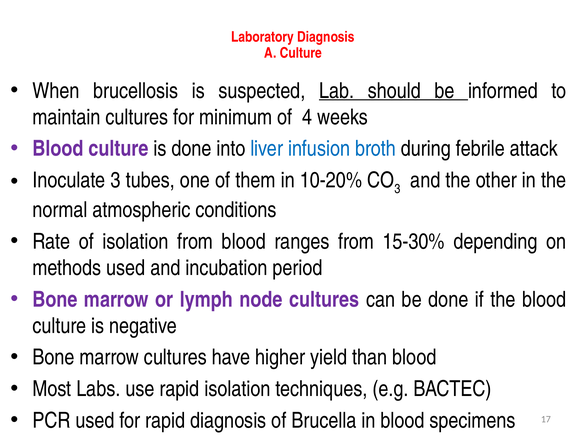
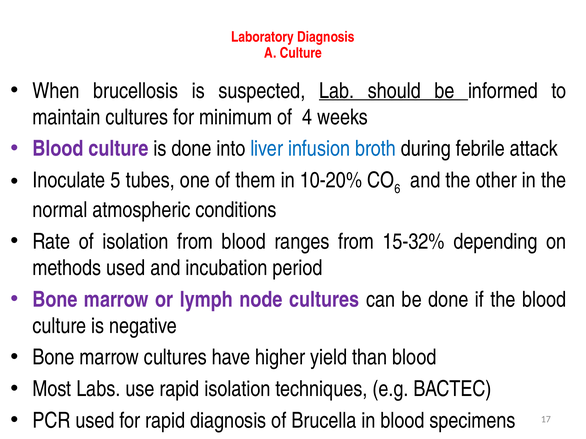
Inoculate 3: 3 -> 5 (115, 181)
3: 3 -> 6 (397, 189)
15-30%: 15-30% -> 15-32% (414, 242)
